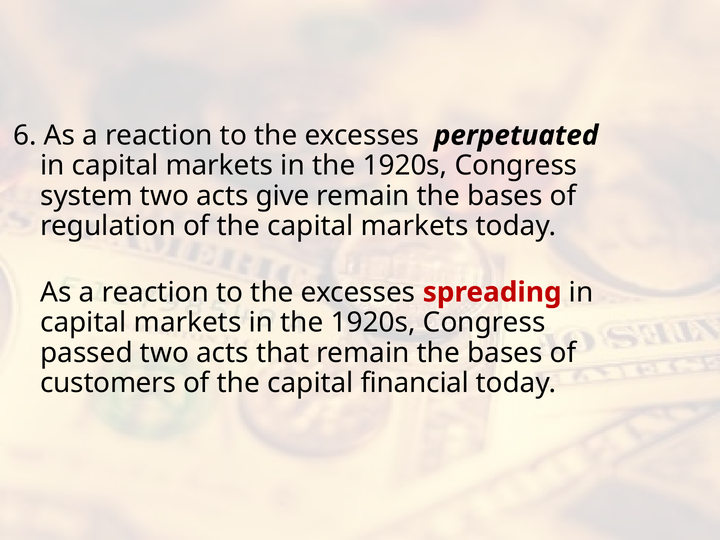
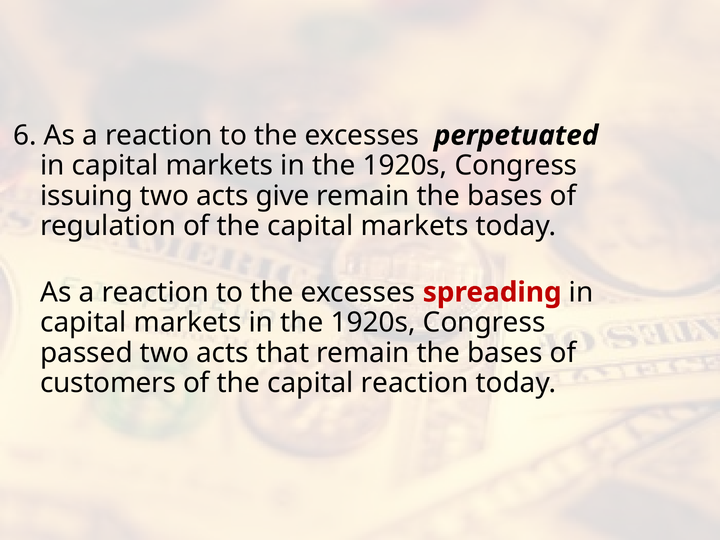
system: system -> issuing (87, 196)
capital financial: financial -> reaction (415, 383)
